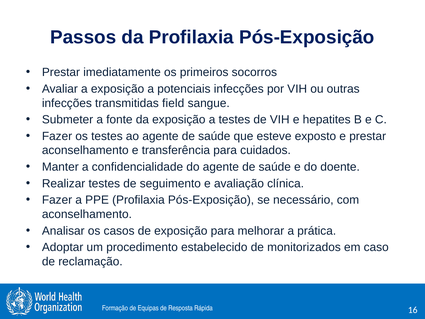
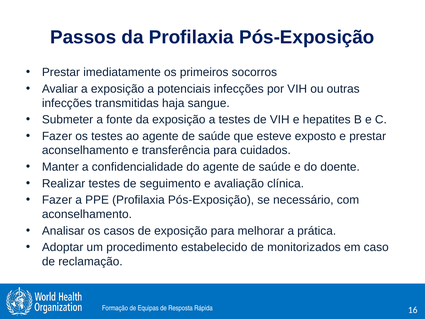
field: field -> haja (173, 103)
